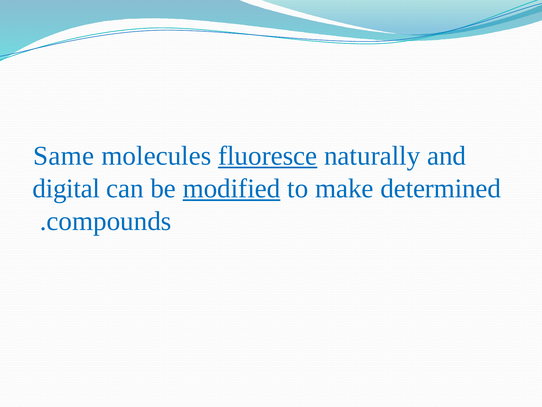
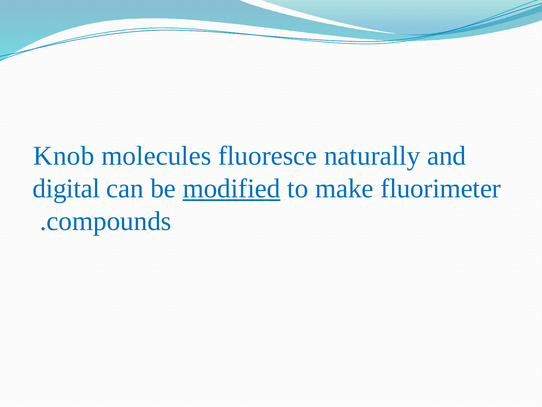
Same: Same -> Knob (64, 156)
fluoresce underline: present -> none (268, 156)
determined: determined -> fluorimeter (441, 188)
